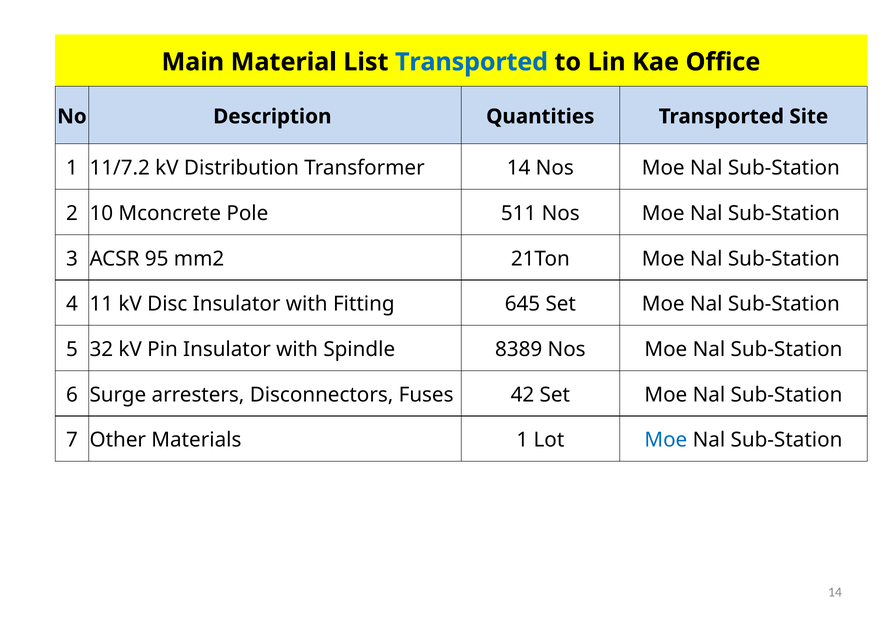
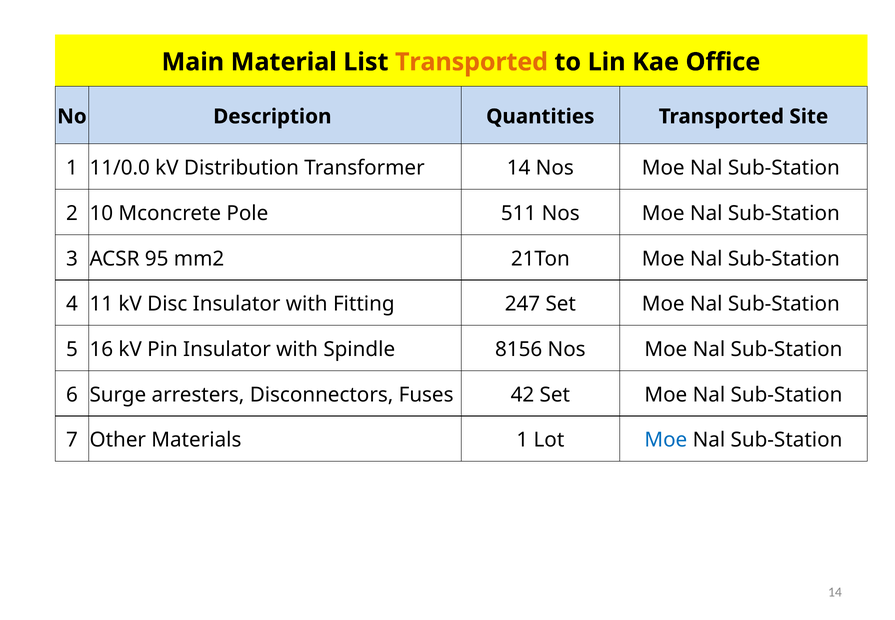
Transported colour: blue -> orange (472, 62)
11/7.2: 11/7.2 -> 11/0.0 (120, 168)
645: 645 -> 247 (522, 304)
32: 32 -> 16 (101, 349)
8389: 8389 -> 8156 (519, 349)
